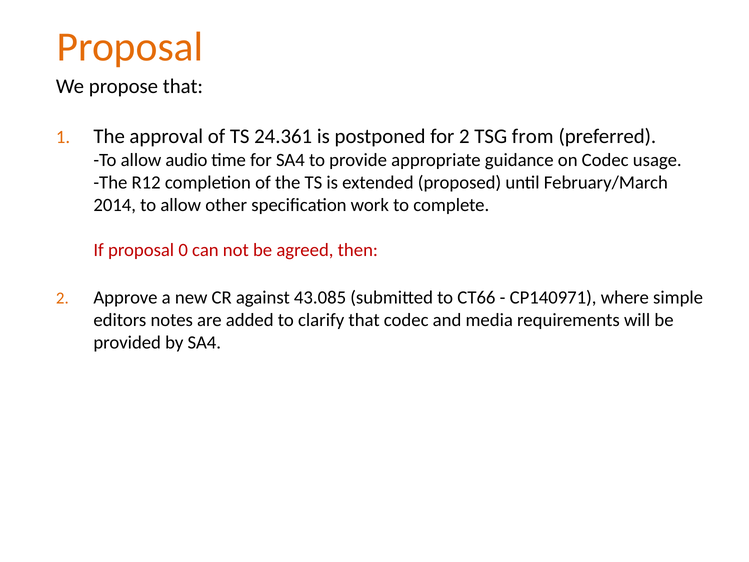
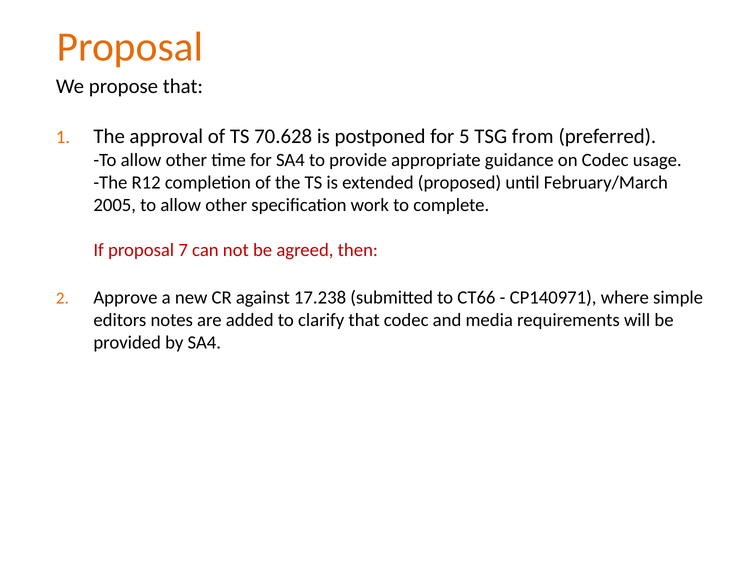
24.361: 24.361 -> 70.628 (283, 136)
for 2: 2 -> 5 (464, 136)
audio: audio -> other (186, 160)
2014: 2014 -> 2005 (115, 205)
0: 0 -> 7 (183, 250)
43.085: 43.085 -> 17.238 (320, 297)
